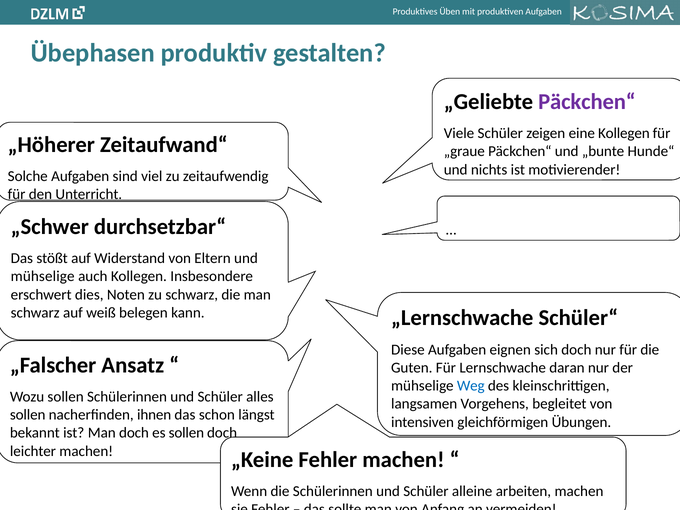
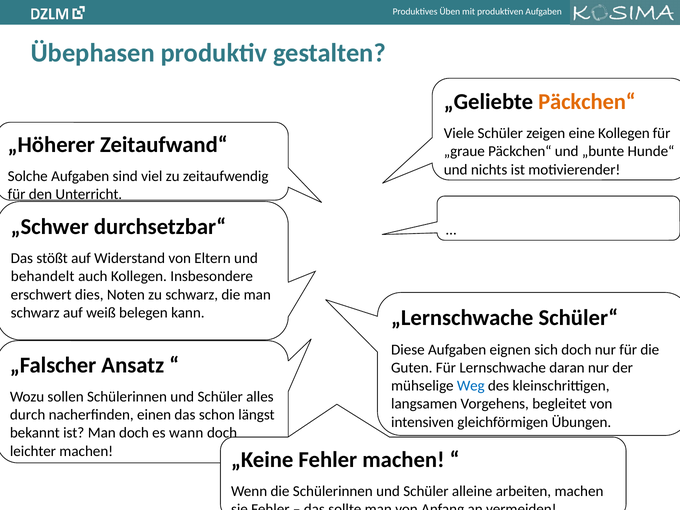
Päckchen“ colour: purple -> orange (587, 102)
mühselige: mühselige -> behandelt (43, 276)
sollen: sollen -> durch (28, 415)
ihnen: ihnen -> einen (154, 415)
es sollen: sollen -> wann (186, 433)
